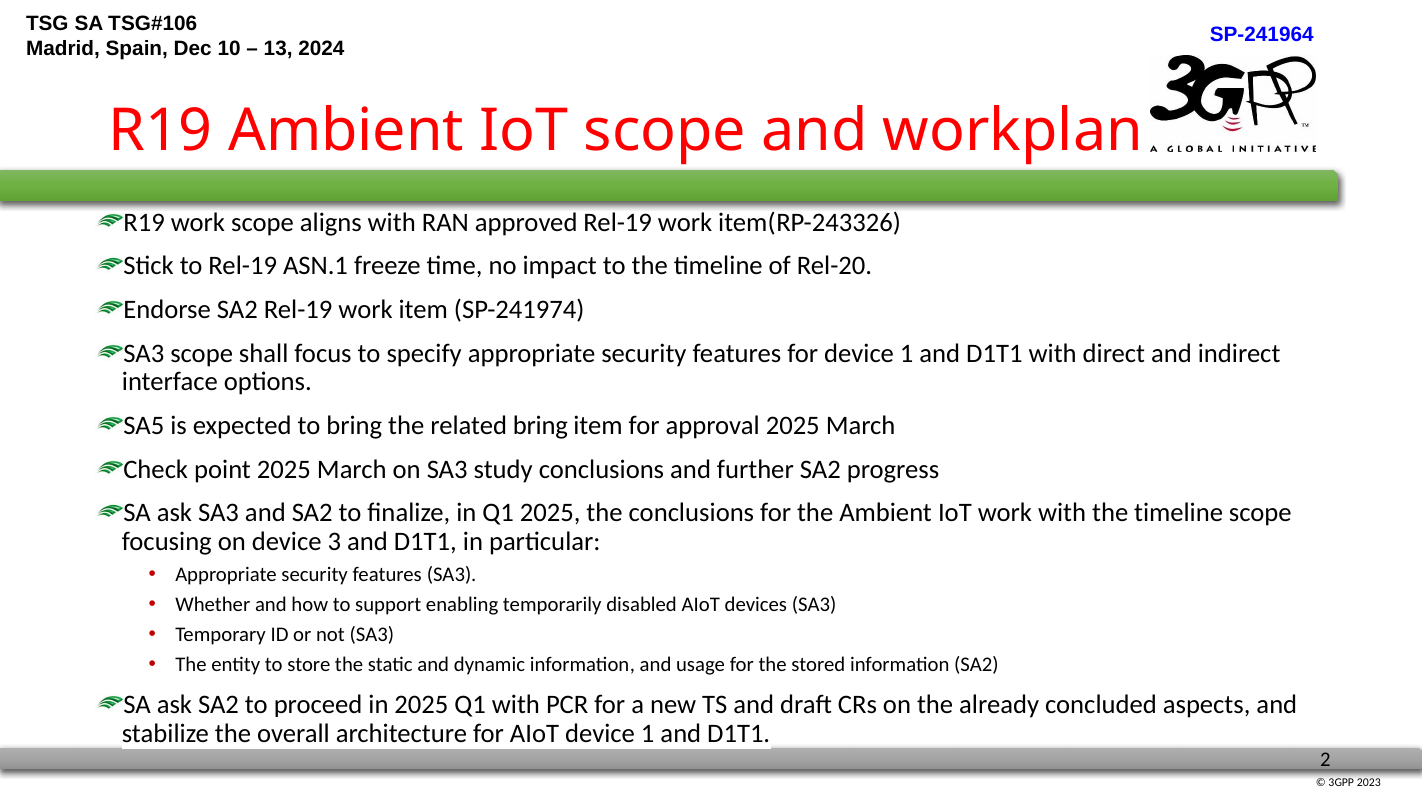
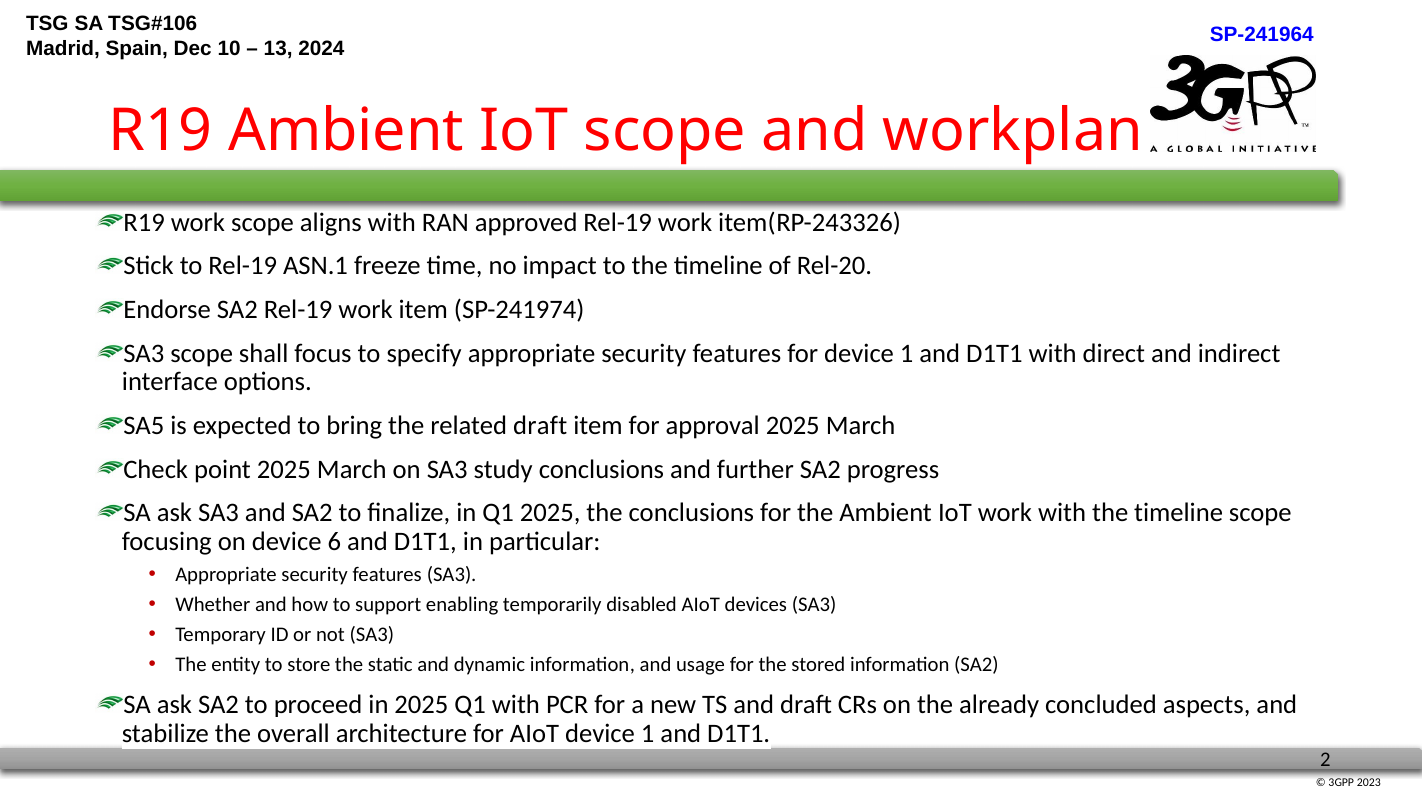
related bring: bring -> draft (540, 426)
3: 3 -> 6 (334, 542)
